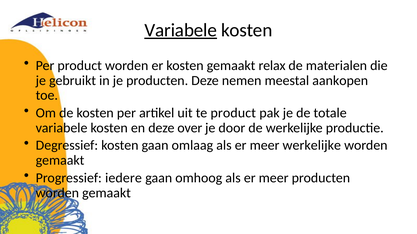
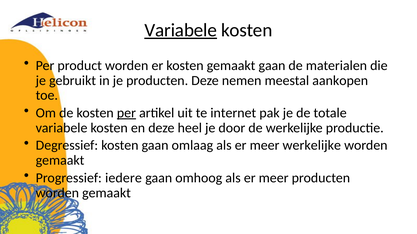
gemaakt relax: relax -> gaan (272, 66)
per underline: none -> present (126, 113)
te product: product -> internet (233, 113)
over: over -> heel (190, 128)
